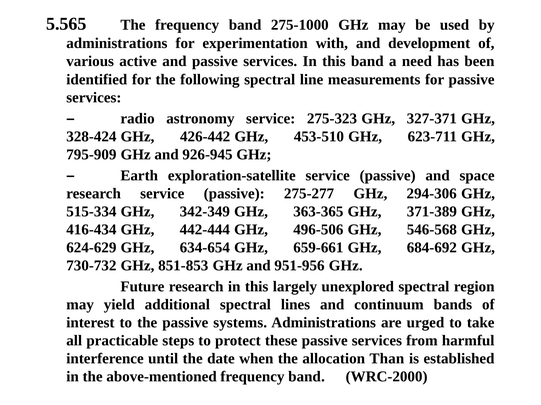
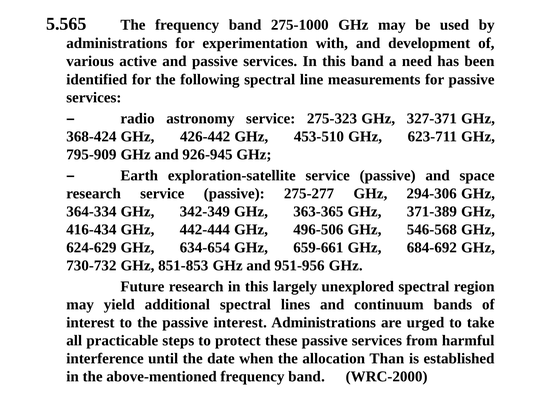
328‑424: 328‑424 -> 368‑424 (91, 137)
515‑334: 515‑334 -> 364‑334 (91, 212)
passive systems: systems -> interest (240, 323)
